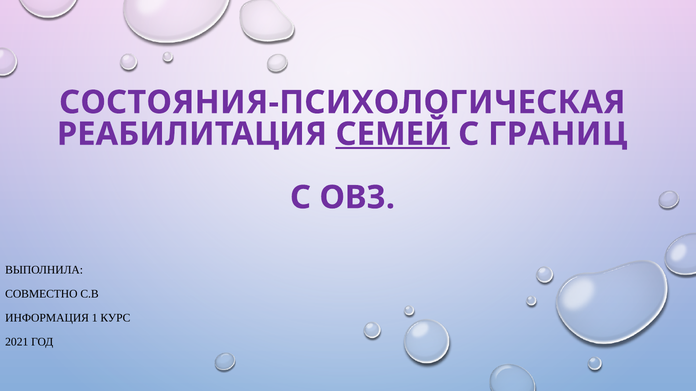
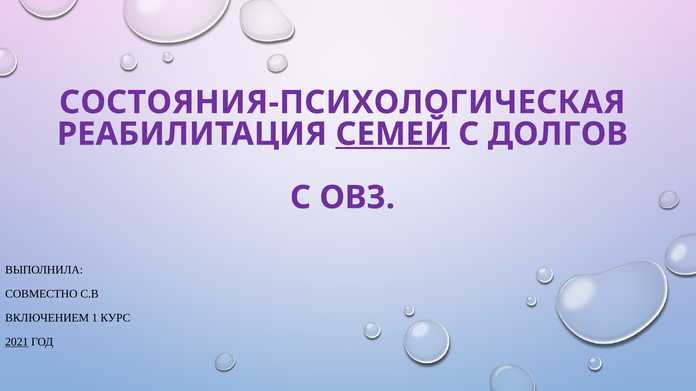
ГРАНИЦ: ГРАНИЦ -> ДОЛГОВ (558, 134)
ИНФОРМАЦИЯ: ИНФОРМАЦИЯ -> ВКЛЮЧЕНИЕМ (47, 318)
2021 underline: none -> present (17, 342)
